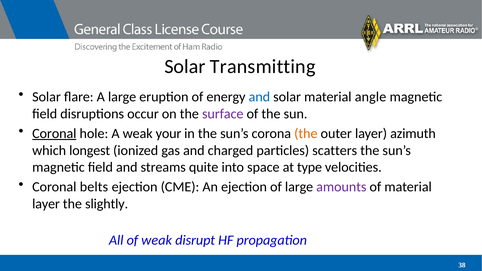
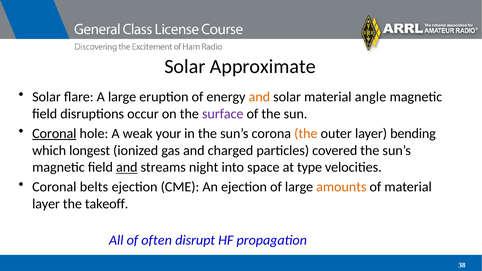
Transmitting: Transmitting -> Approximate (263, 66)
and colour: blue -> orange (259, 97)
azimuth: azimuth -> bending (413, 134)
scatters: scatters -> covered (335, 150)
and underline: none -> present (127, 167)
quite: quite -> night (204, 167)
amounts colour: purple -> orange (341, 187)
slightly: slightly -> takeoff (107, 204)
of weak: weak -> often (157, 240)
